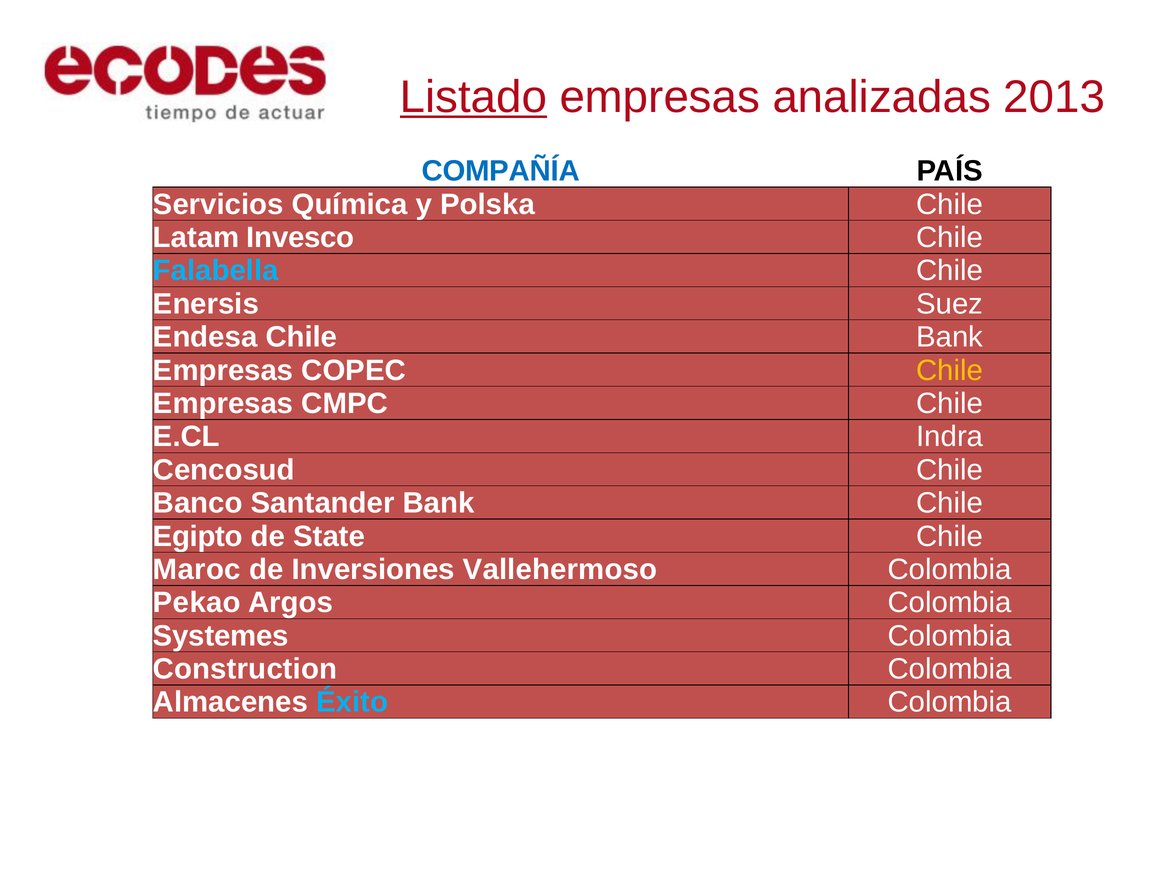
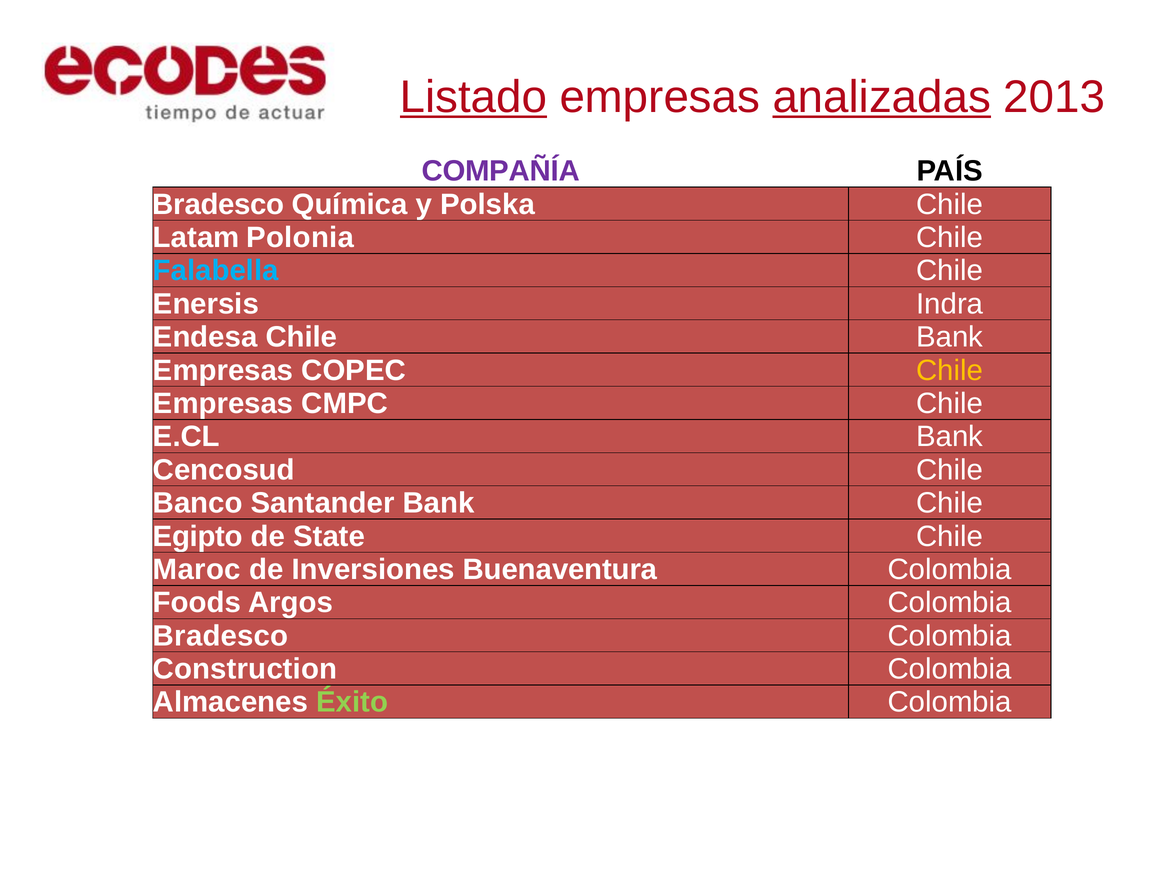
analizadas underline: none -> present (882, 97)
COMPAÑÍA colour: blue -> purple (501, 171)
Servicios: Servicios -> Bradesco (218, 204)
Invesco: Invesco -> Polonia (300, 238)
Suez: Suez -> Indra (950, 304)
E.CL Indra: Indra -> Bank (950, 437)
Vallehermoso: Vallehermoso -> Buenaventura (560, 570)
Pekao: Pekao -> Foods (197, 603)
Systemes: Systemes -> Bradesco (221, 636)
Éxito colour: light blue -> light green (352, 702)
